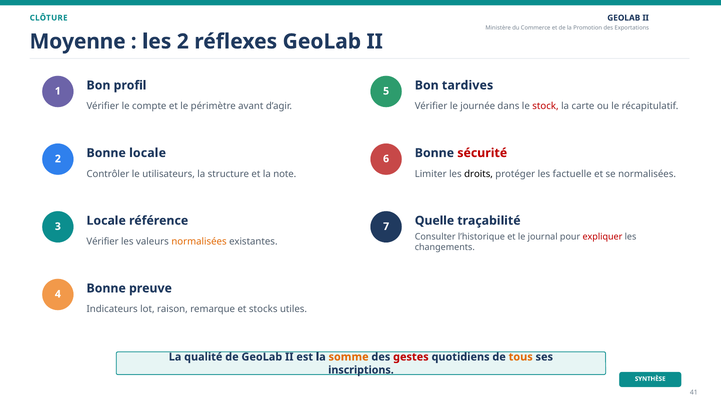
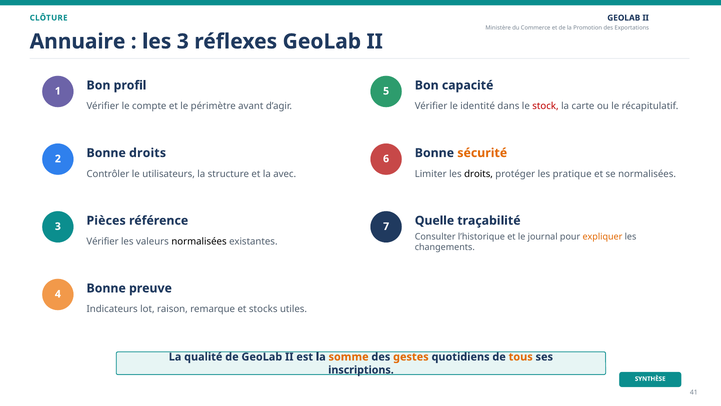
Moyenne: Moyenne -> Annuaire (78, 41)
les 2: 2 -> 3 (183, 41)
tardives: tardives -> capacité (468, 85)
journée: journée -> identité (478, 106)
Bonne locale: locale -> droits (148, 153)
sécurité colour: red -> orange (482, 153)
note: note -> avec (285, 174)
factuelle: factuelle -> pratique (572, 174)
3 Locale: Locale -> Pièces (106, 220)
expliquer colour: red -> orange (602, 236)
normalisées colour: orange -> black (199, 241)
gestes colour: red -> orange (411, 357)
